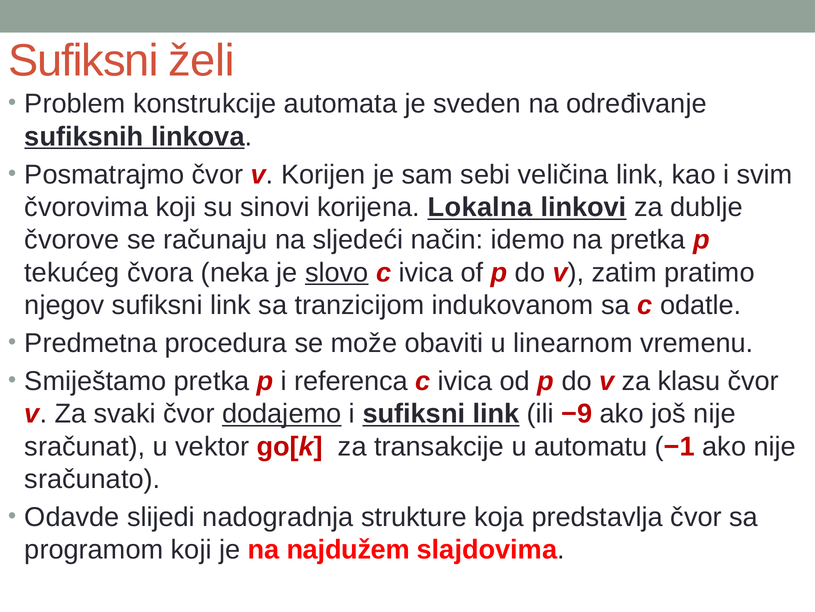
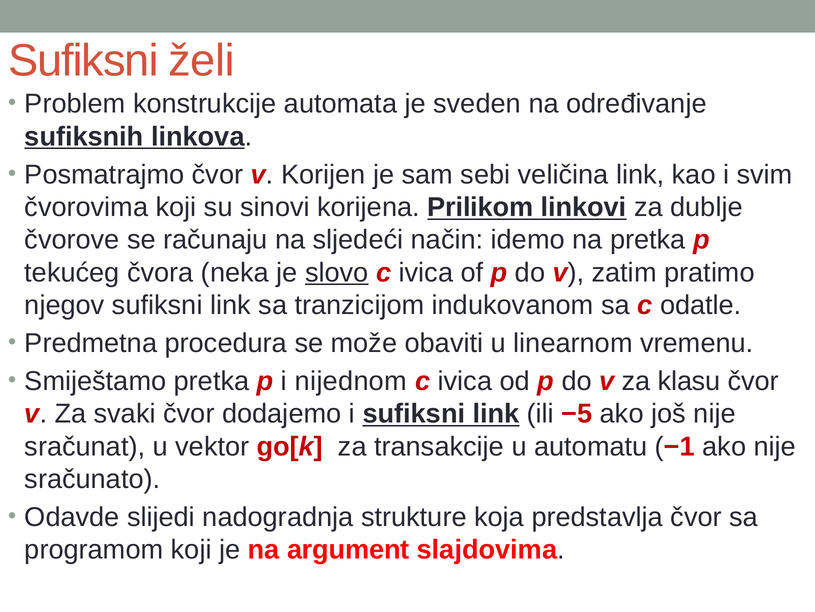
Lokalna: Lokalna -> Prilikom (480, 207)
referenca: referenca -> nijednom (351, 381)
dodajemo underline: present -> none (282, 413)
−9: −9 -> −5 (577, 413)
najdužem: najdužem -> argument (348, 549)
